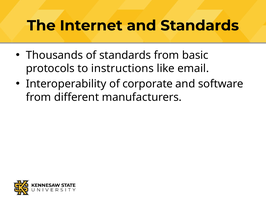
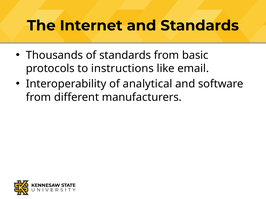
corporate: corporate -> analytical (148, 84)
